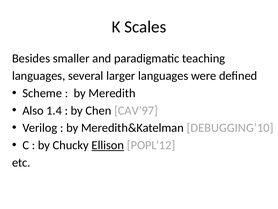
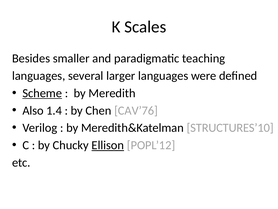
Scheme underline: none -> present (42, 93)
CAV’97: CAV’97 -> CAV’76 (136, 110)
DEBUGGING’10: DEBUGGING’10 -> STRUCTURES’10 (230, 128)
